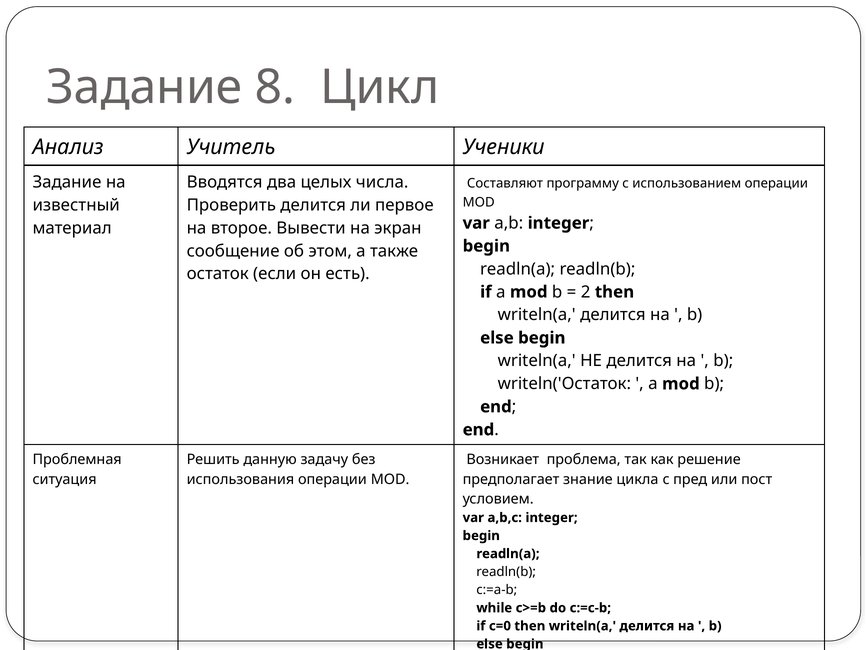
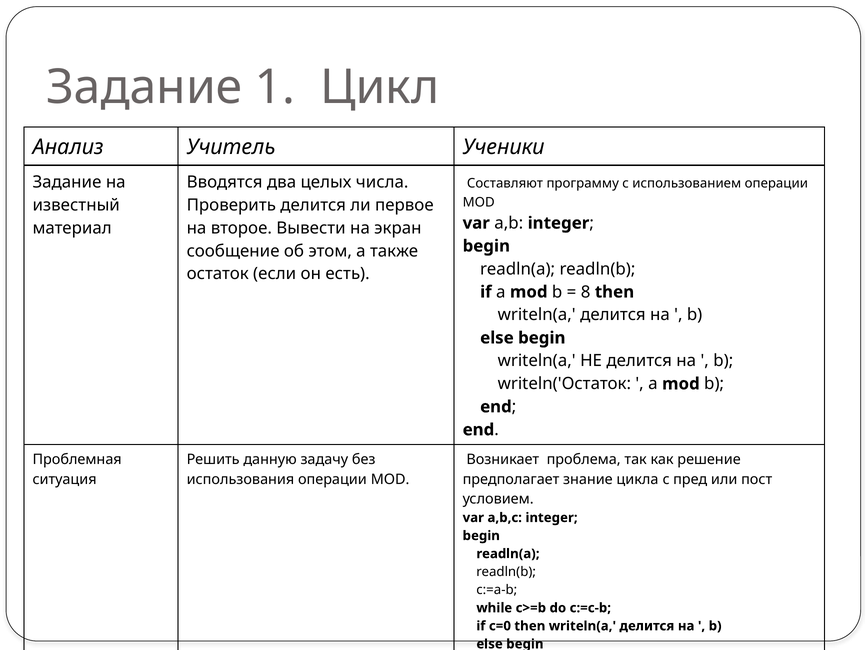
8: 8 -> 1 (275, 87)
2: 2 -> 8 (586, 292)
